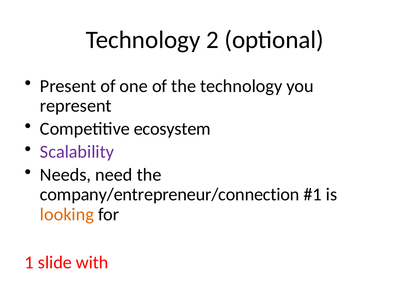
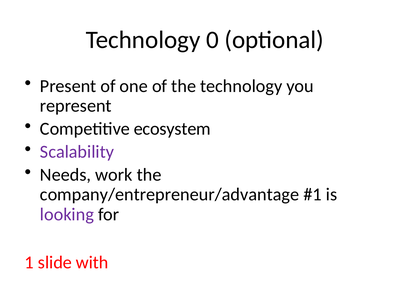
2: 2 -> 0 (212, 40)
need: need -> work (114, 175)
company/entrepreneur/connection: company/entrepreneur/connection -> company/entrepreneur/advantage (170, 194)
looking colour: orange -> purple (67, 214)
